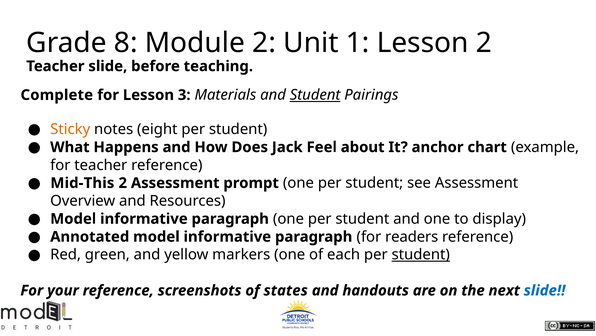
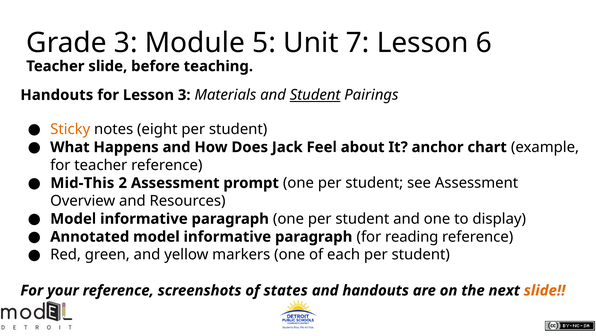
Grade 8: 8 -> 3 (126, 43)
Module 2: 2 -> 5 (264, 43)
1: 1 -> 7 (358, 43)
Lesson 2: 2 -> 6 (484, 43)
Complete: Complete -> Handouts (57, 95)
readers: readers -> reading (412, 236)
student underline: present -> none (421, 254)
slide colour: blue -> orange (545, 290)
